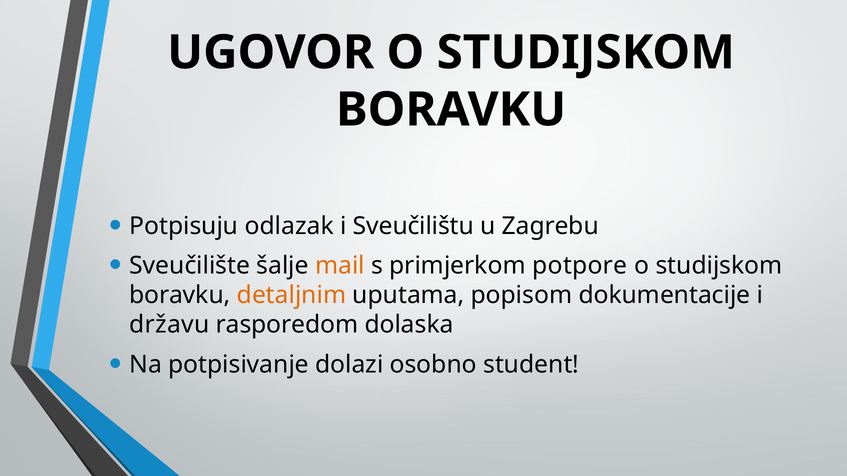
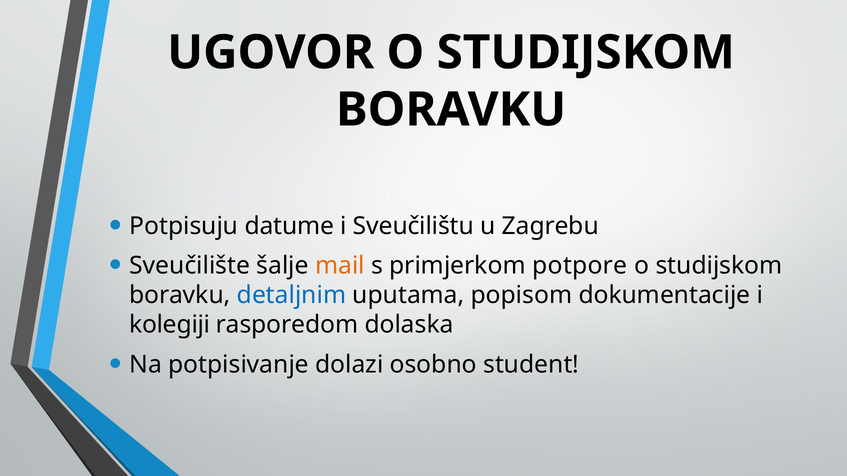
odlazak: odlazak -> datume (289, 226)
detaljnim colour: orange -> blue (291, 295)
državu: državu -> kolegiji (170, 325)
